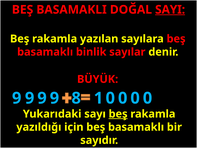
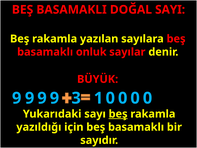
SAYI underline: present -> none (170, 10)
binlik: binlik -> onluk (91, 52)
8: 8 -> 3 (76, 98)
